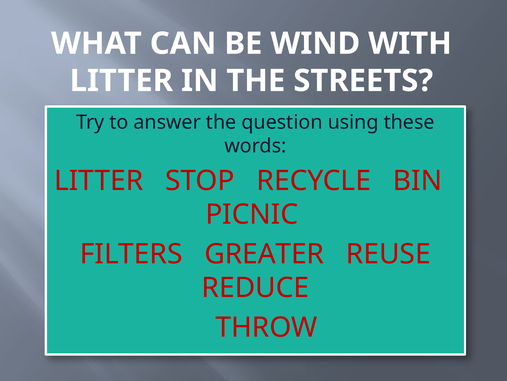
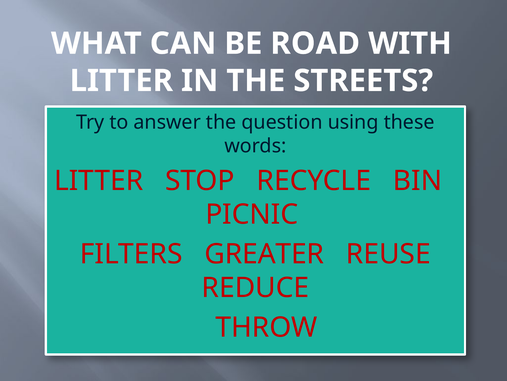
WIND: WIND -> ROAD (315, 43)
